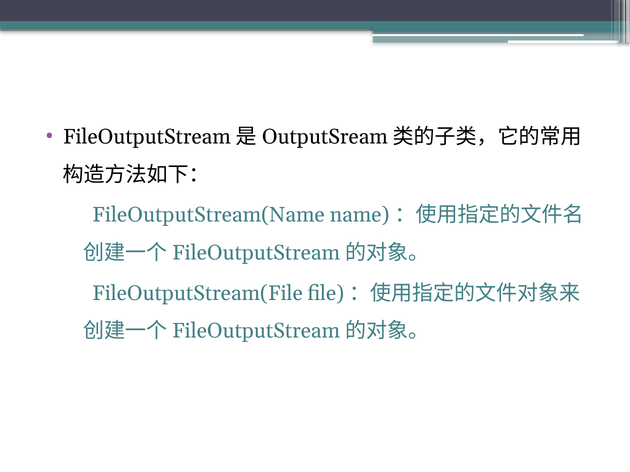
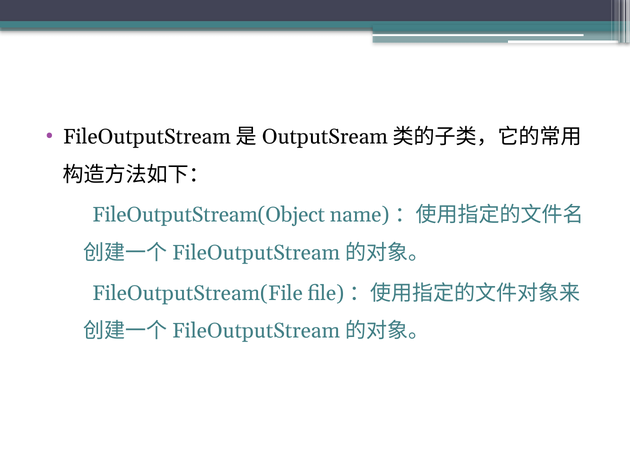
FileOutputStream(Name: FileOutputStream(Name -> FileOutputStream(Object (209, 215)
